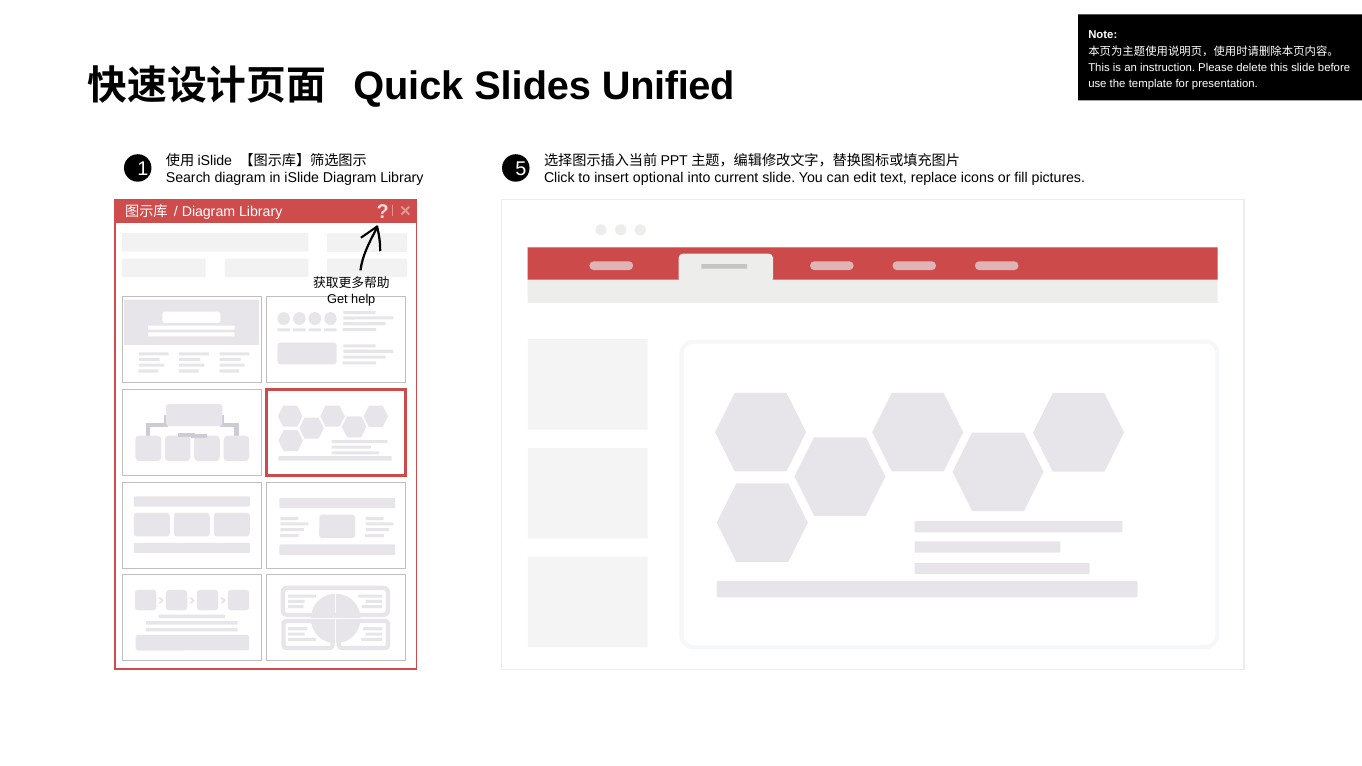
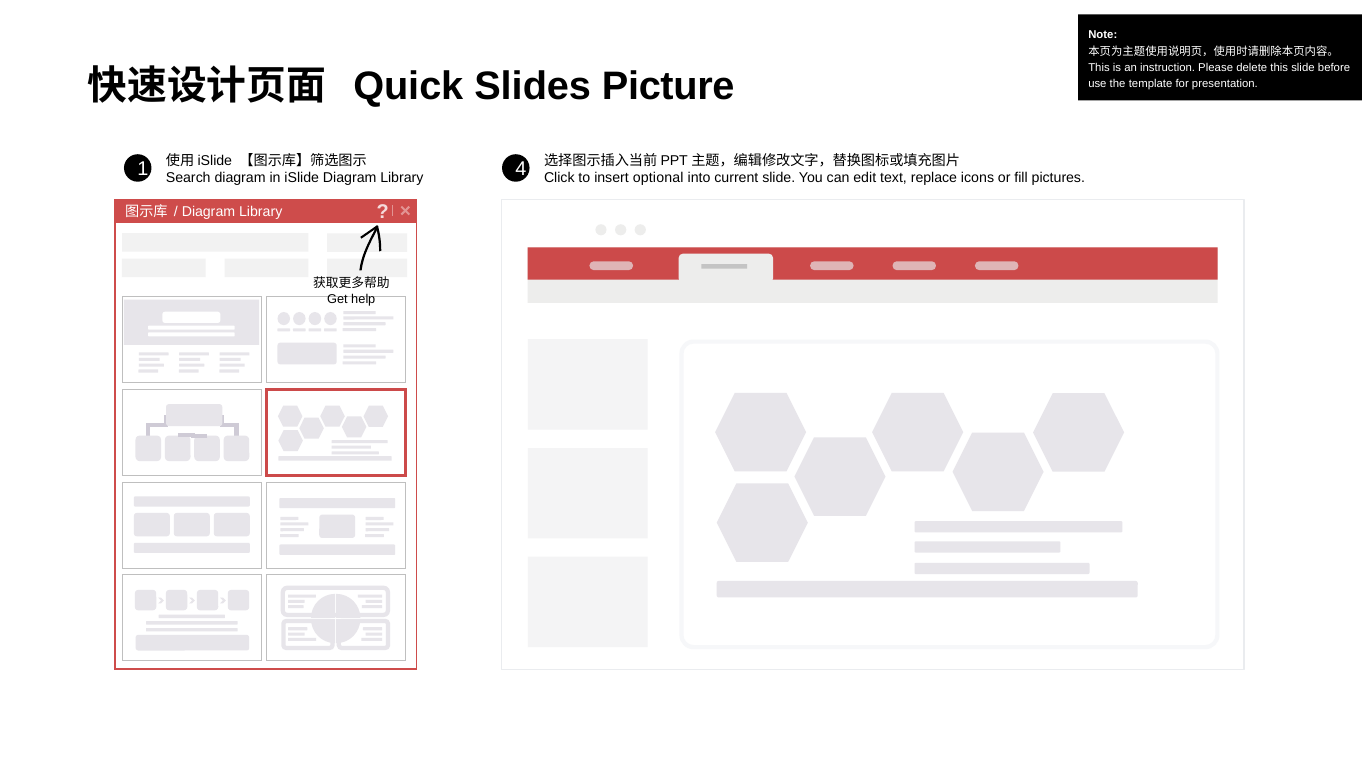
Unified: Unified -> Picture (668, 87)
5: 5 -> 4 (521, 169)
